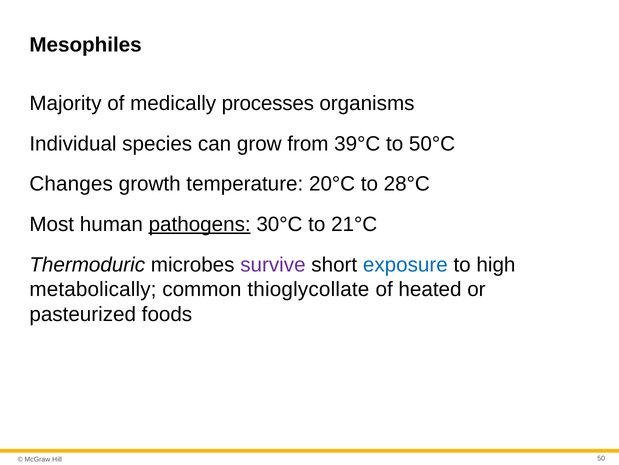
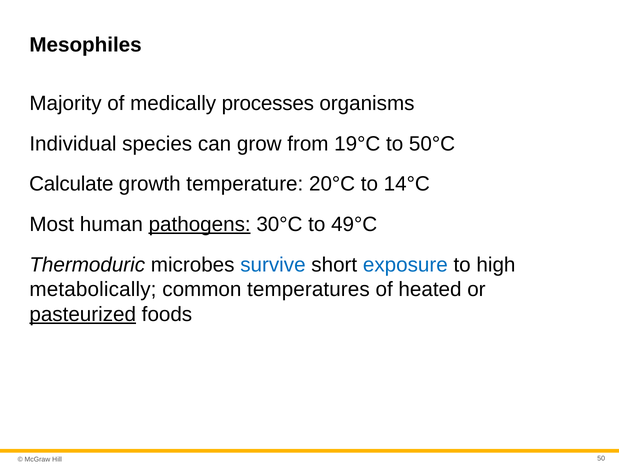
39°C: 39°C -> 19°C (357, 144)
Changes: Changes -> Calculate (71, 184)
28°C: 28°C -> 14°C (407, 184)
21°C: 21°C -> 49°C (354, 224)
survive colour: purple -> blue (273, 264)
thioglycollate: thioglycollate -> temperatures (308, 289)
pasteurized underline: none -> present (83, 314)
